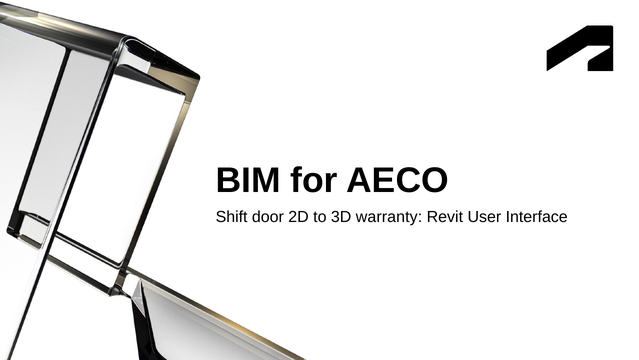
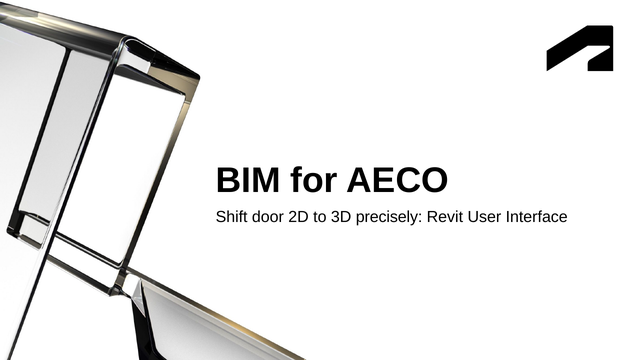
warranty: warranty -> precisely (389, 217)
